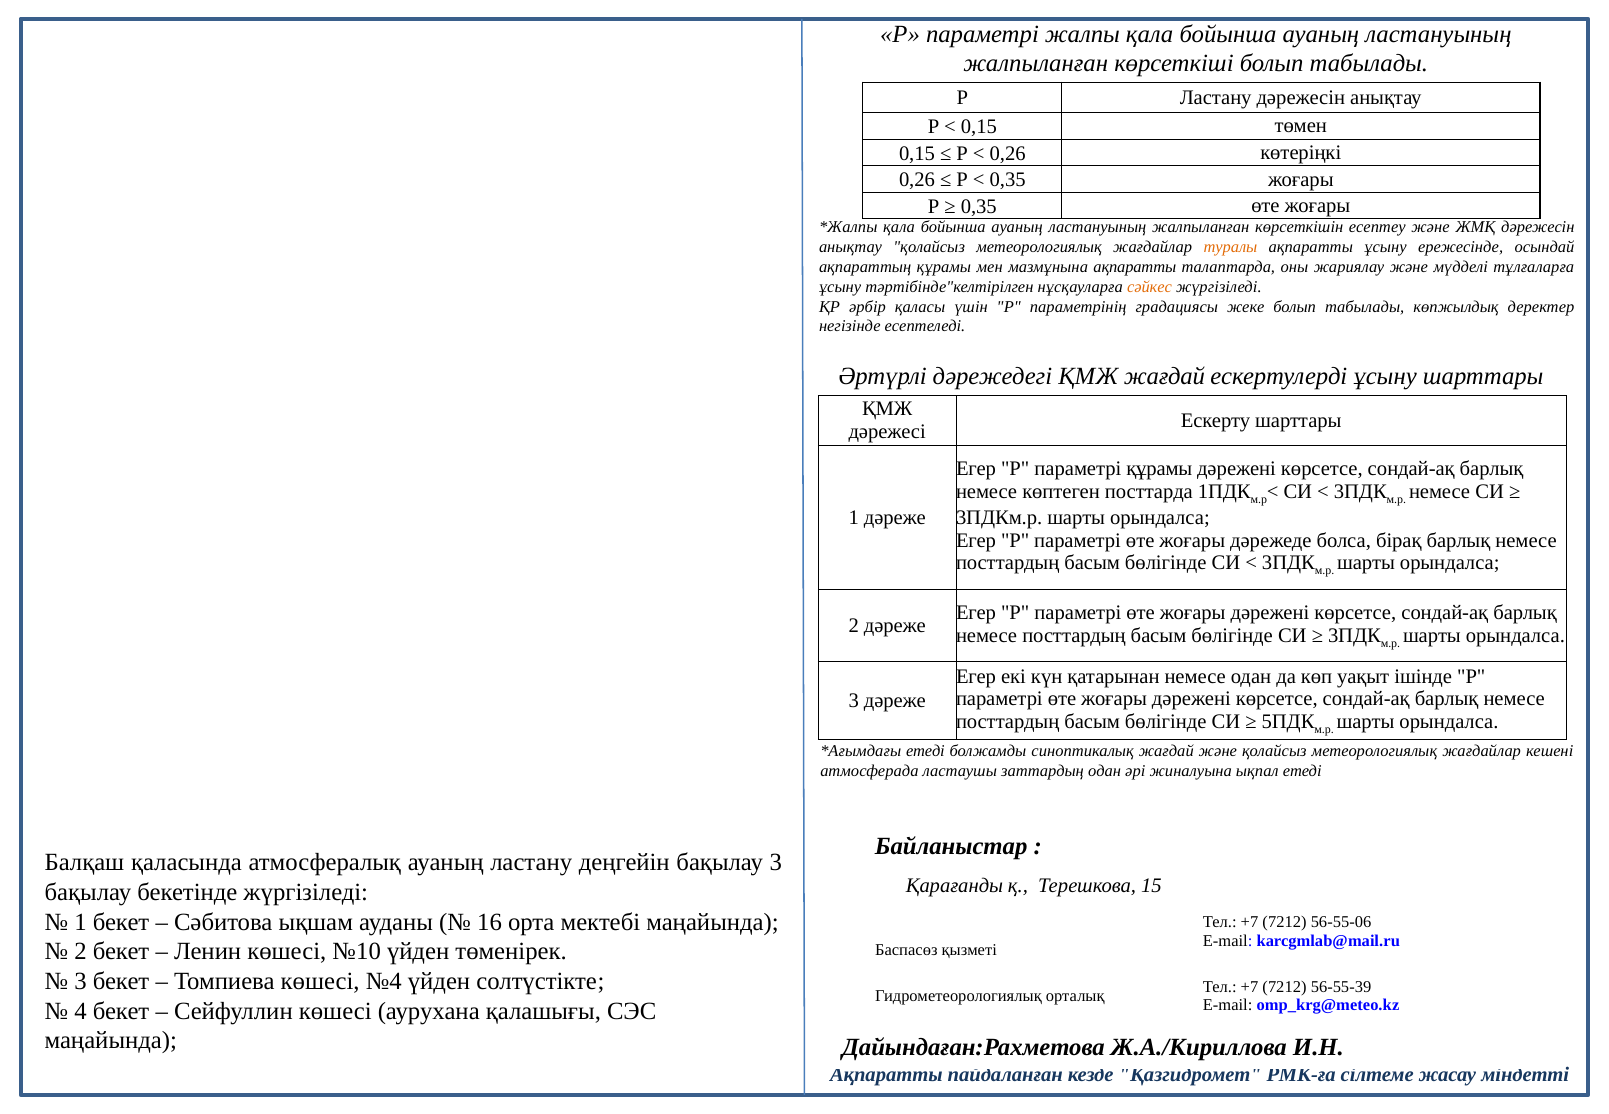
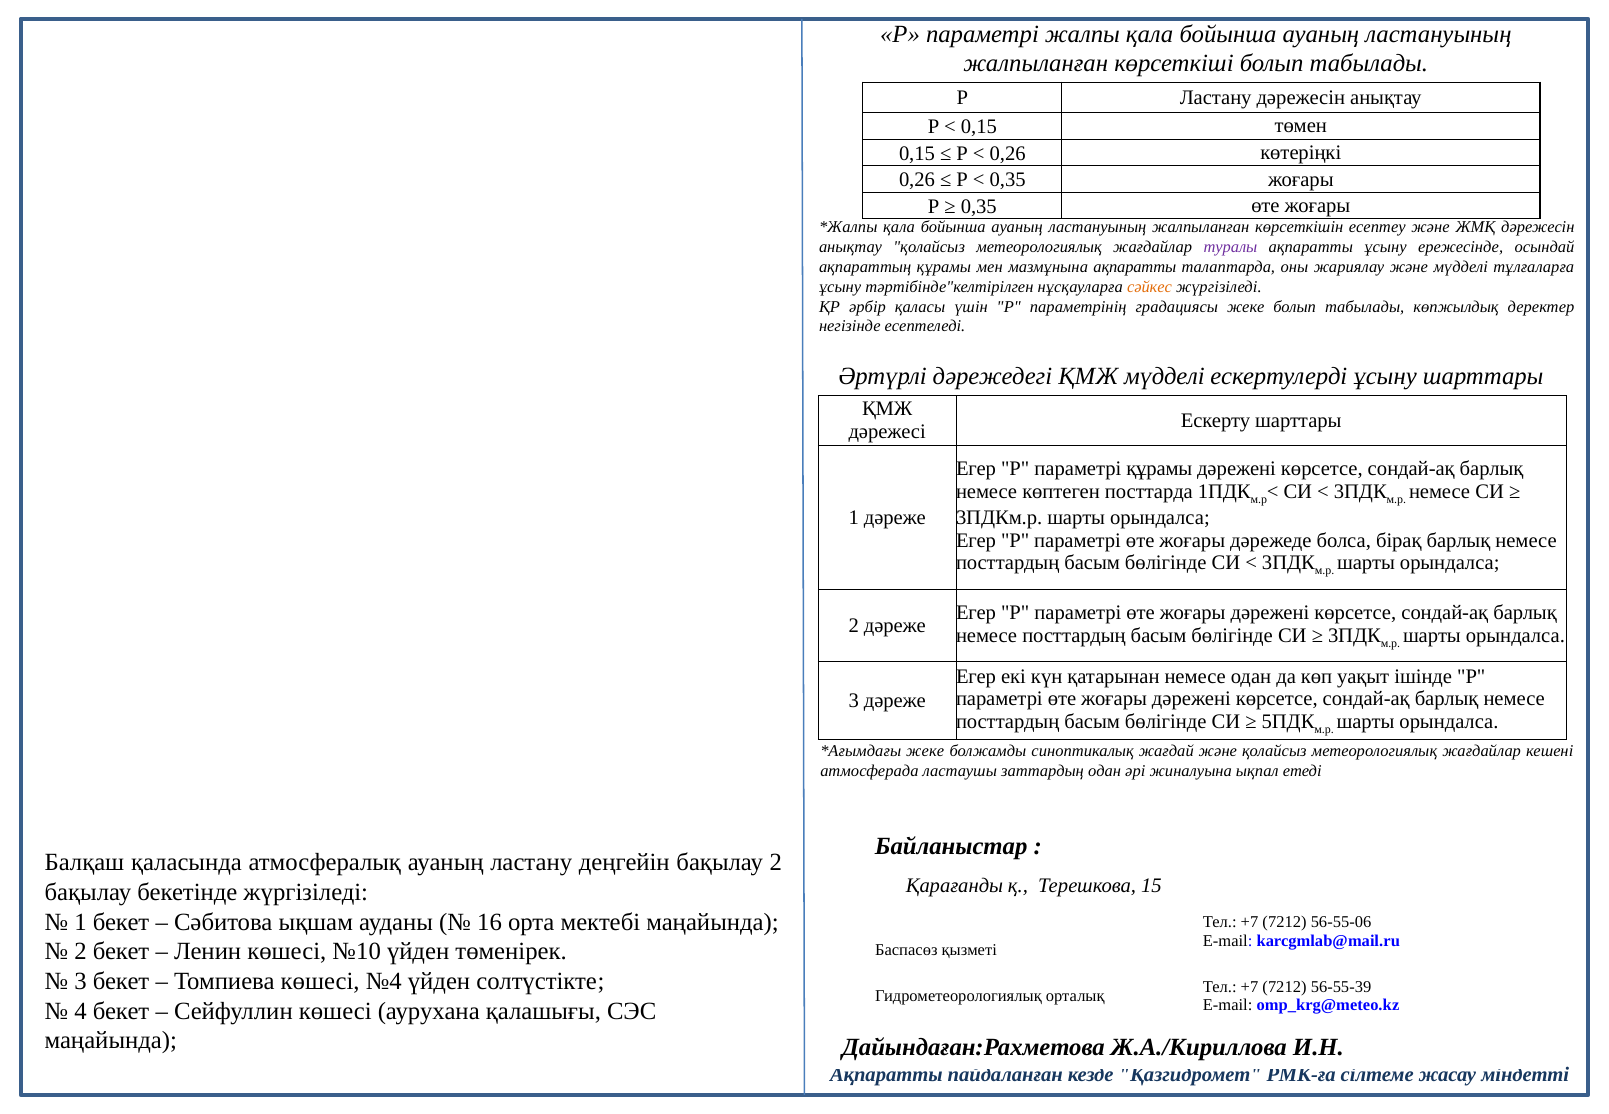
туралы colour: orange -> purple (1230, 247)
ҚМЖ жағдай: жағдай -> мүдделі (1164, 376)
етеді: етеді -> жеке (925, 751)
бақылау 3: 3 -> 2 (776, 862)
